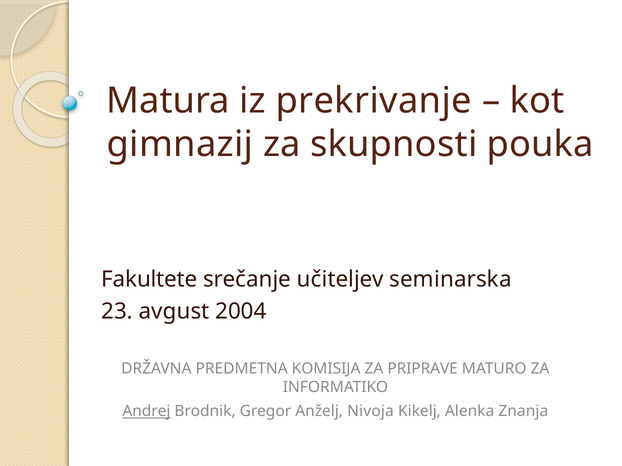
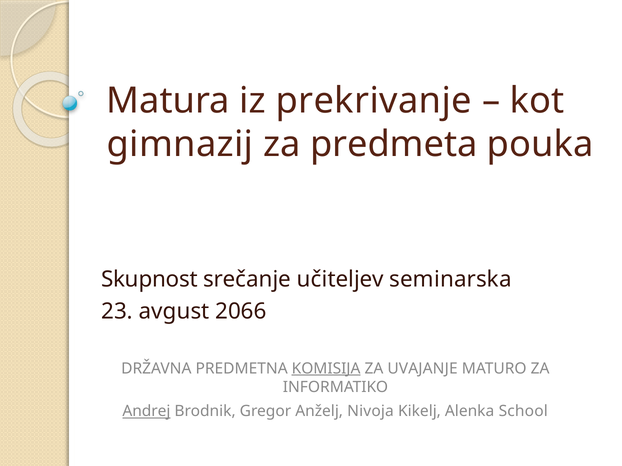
skupnosti: skupnosti -> predmeta (394, 145)
Fakultete: Fakultete -> Skupnost (149, 279)
2004: 2004 -> 2066 (241, 312)
KOMISIJA underline: none -> present (326, 369)
PRIPRAVE: PRIPRAVE -> UVAJANJE (423, 369)
Znanja: Znanja -> School (523, 412)
